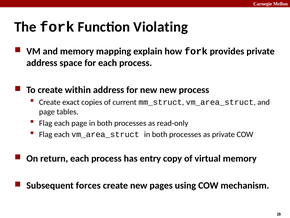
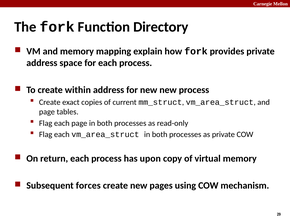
Violating: Violating -> Directory (161, 27)
entry: entry -> upon (150, 158)
